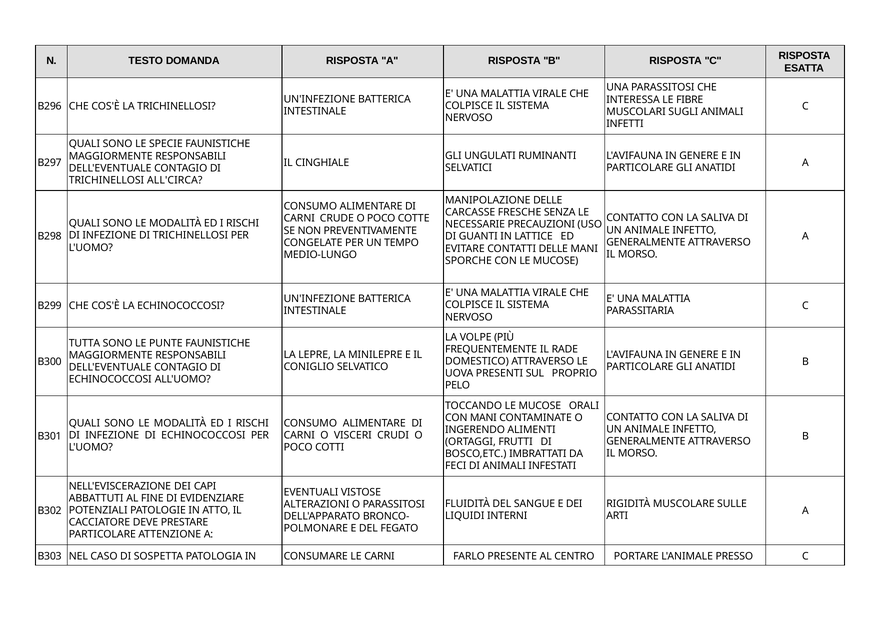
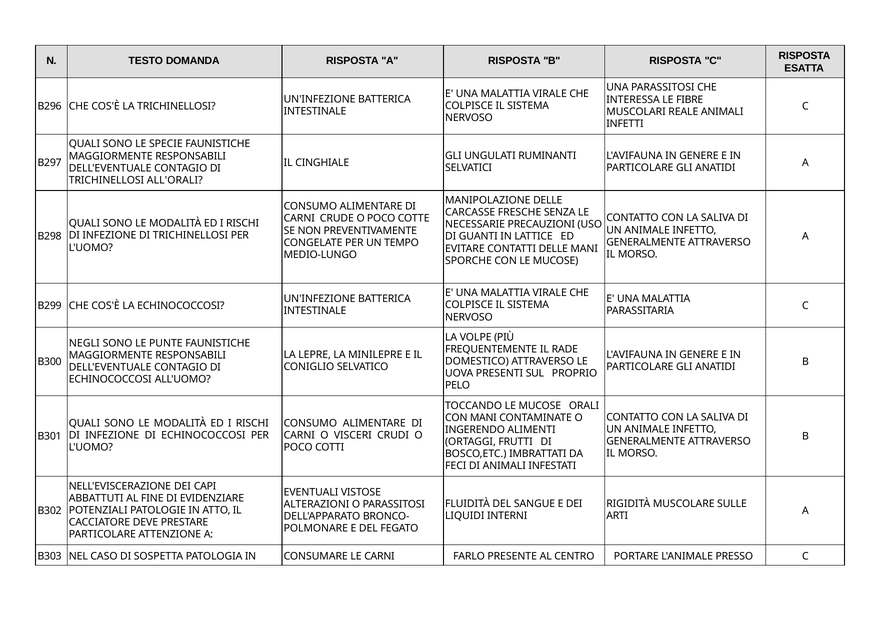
SUGLI: SUGLI -> REALE (683, 112)
ALL'CIRCA: ALL'CIRCA -> ALL'ORALI (175, 180)
TUTTA: TUTTA -> NEGLI (84, 343)
